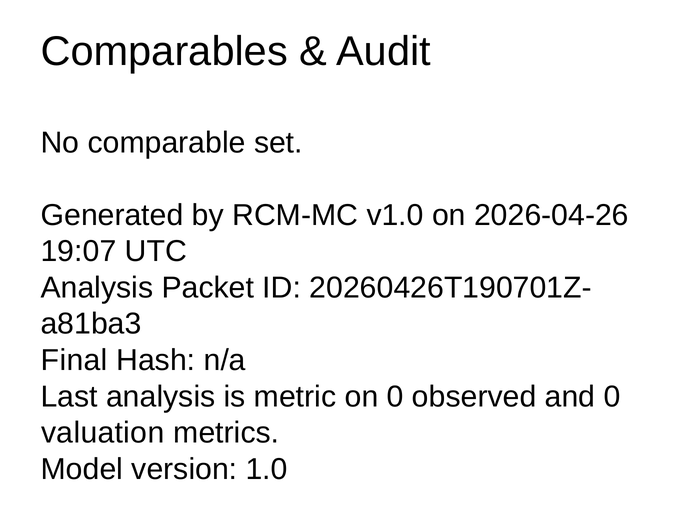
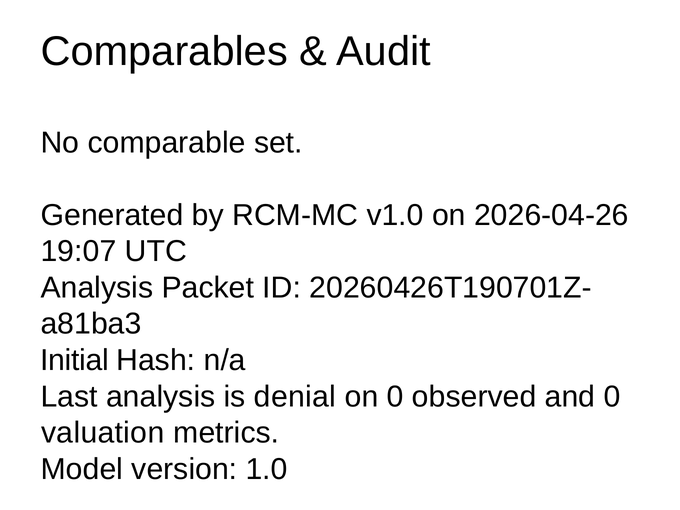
Final: Final -> Initial (74, 360)
metric: metric -> denial (295, 397)
